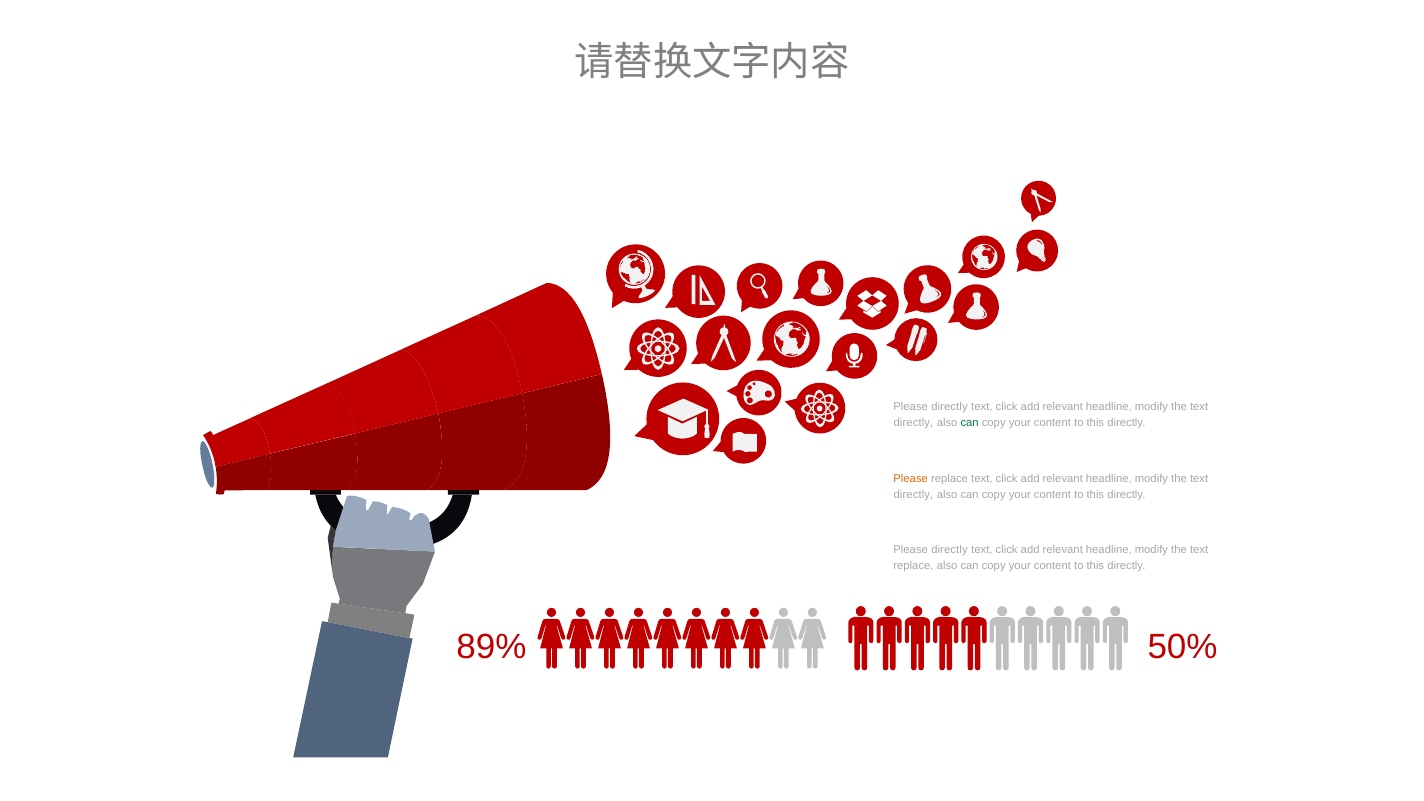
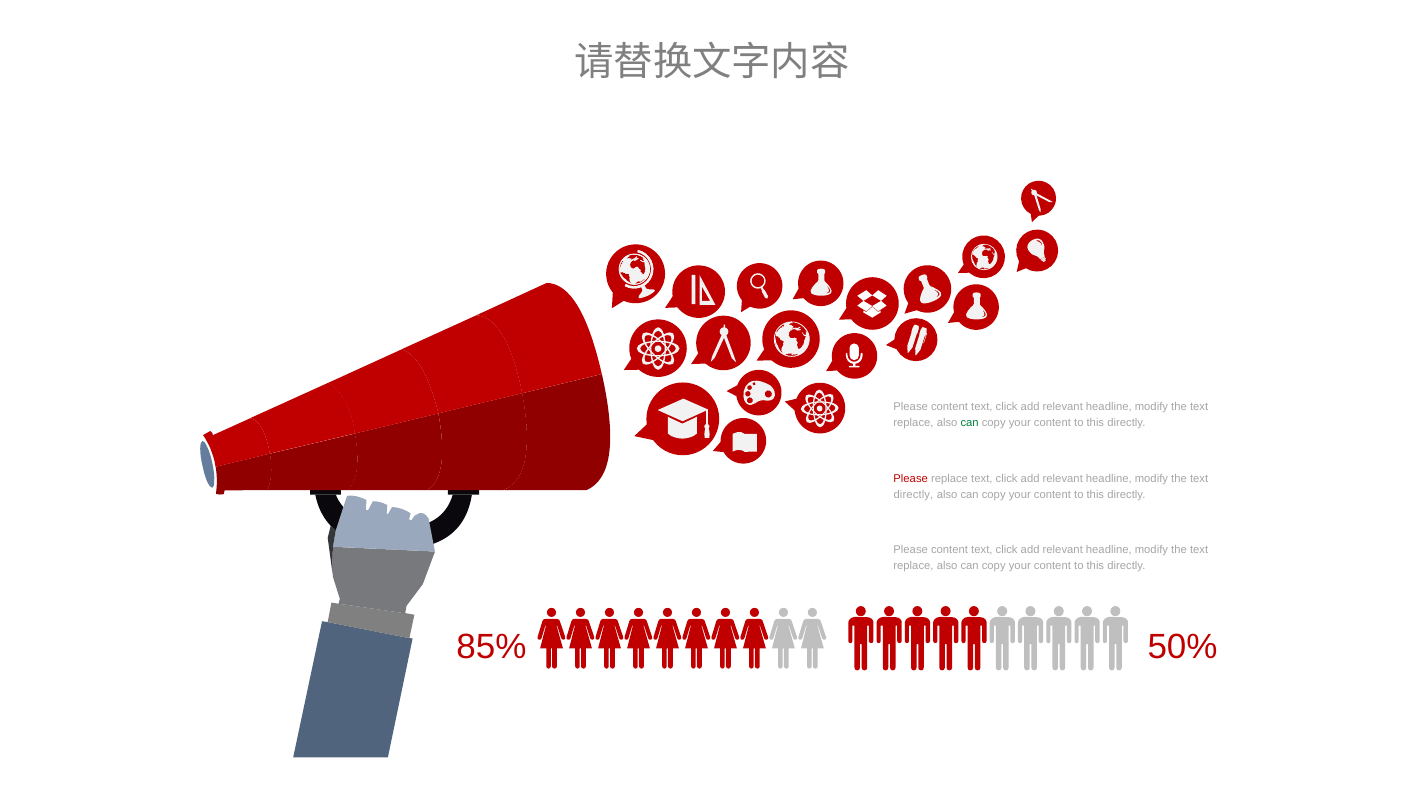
directly: directly -> content (950, 407)
directly: directly -> replace (913, 423)
Please colour: orange -> red (911, 478)
directly: directly -> content (950, 550)
89%: 89% -> 85% (491, 647)
